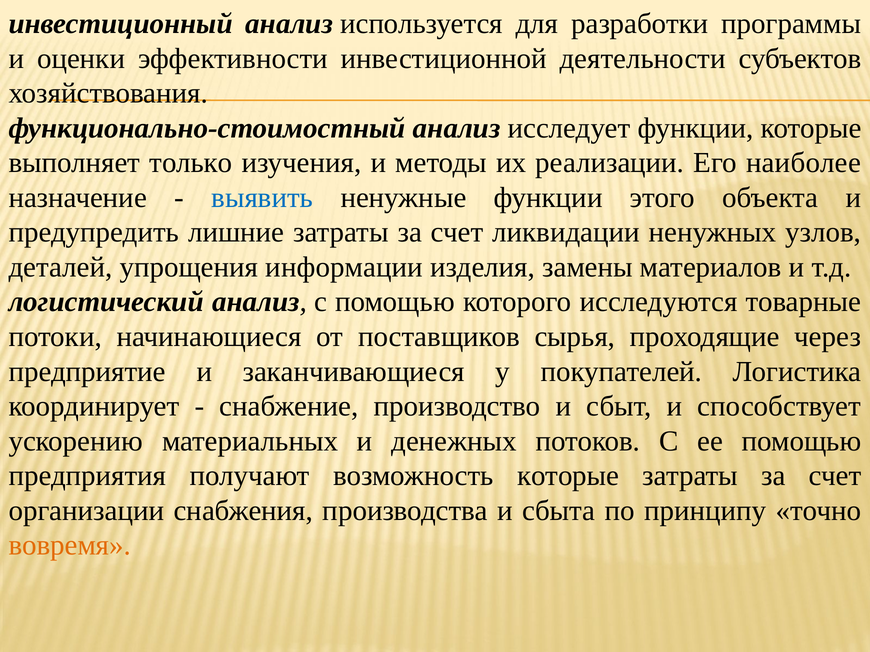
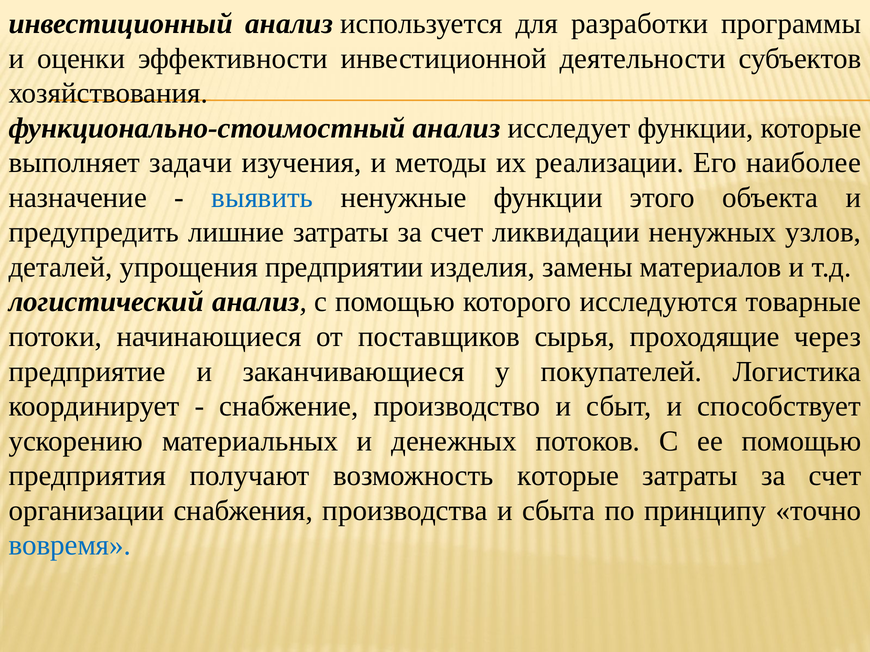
только: только -> задачи (191, 163)
информации: информации -> предприятии (344, 267)
вовремя colour: orange -> blue (70, 546)
